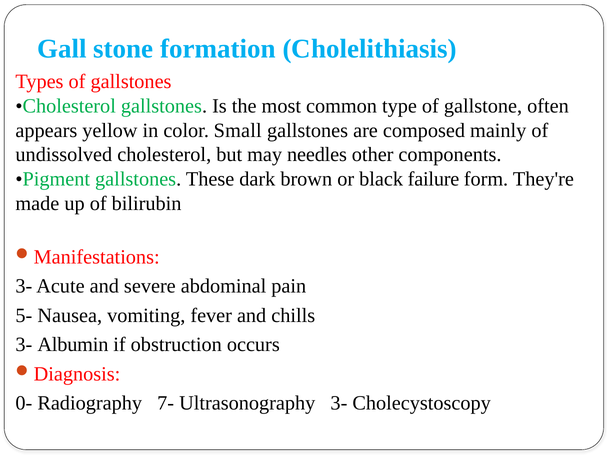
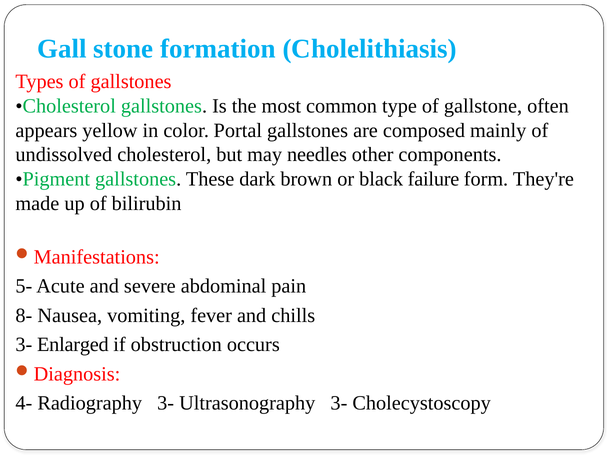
Small: Small -> Portal (238, 130)
3-: 3- -> 5- (24, 286)
5-: 5- -> 8- (24, 315)
Albumin: Albumin -> Enlarged (73, 345)
0-: 0- -> 4- (24, 403)
Radiography 7-: 7- -> 3- (166, 403)
